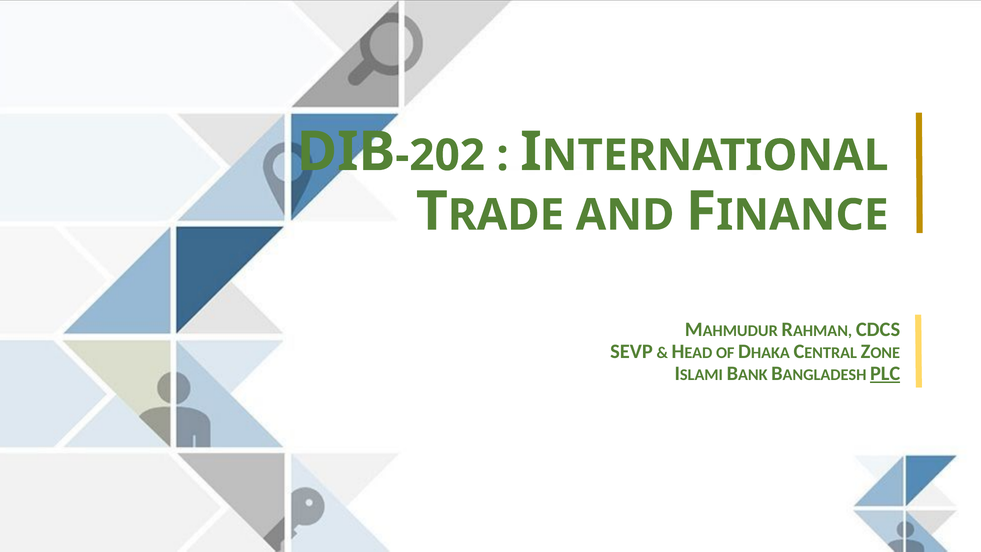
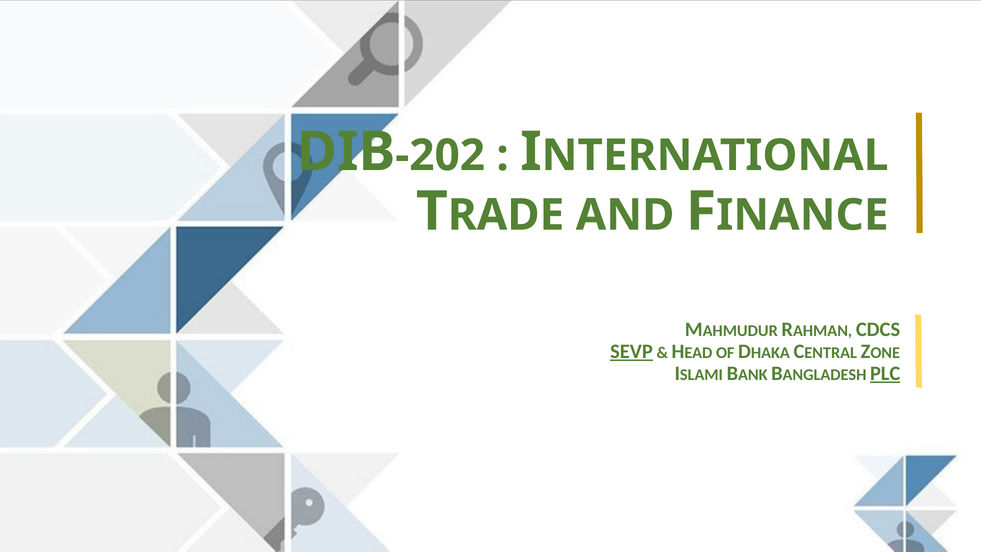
SEVP underline: none -> present (631, 351)
